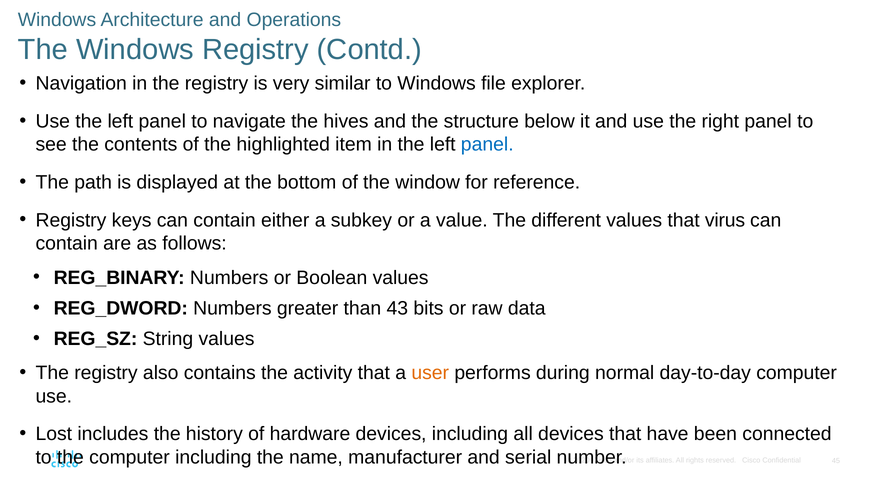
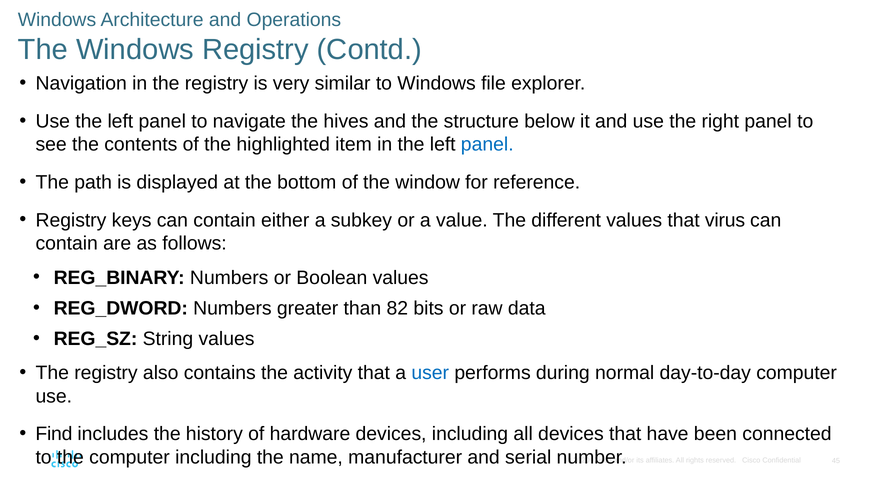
43: 43 -> 82 (397, 308)
user colour: orange -> blue (430, 373)
Lost: Lost -> Find (54, 434)
